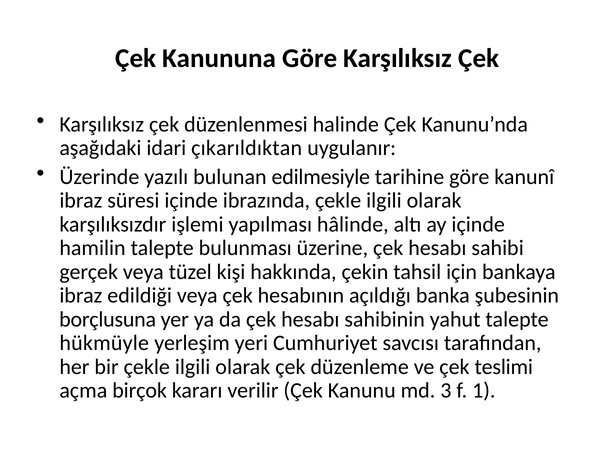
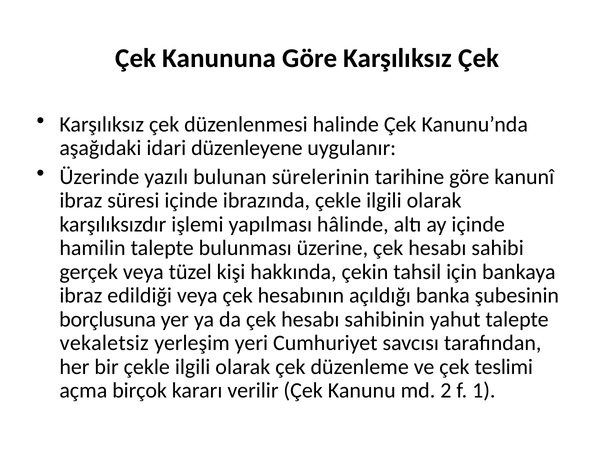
çıkarıldıktan: çıkarıldıktan -> düzenleyene (247, 148)
edilmesiyle: edilmesiyle -> sürelerinin (321, 177)
hükmüyle: hükmüyle -> vekaletsiz (104, 343)
3: 3 -> 2 (446, 390)
